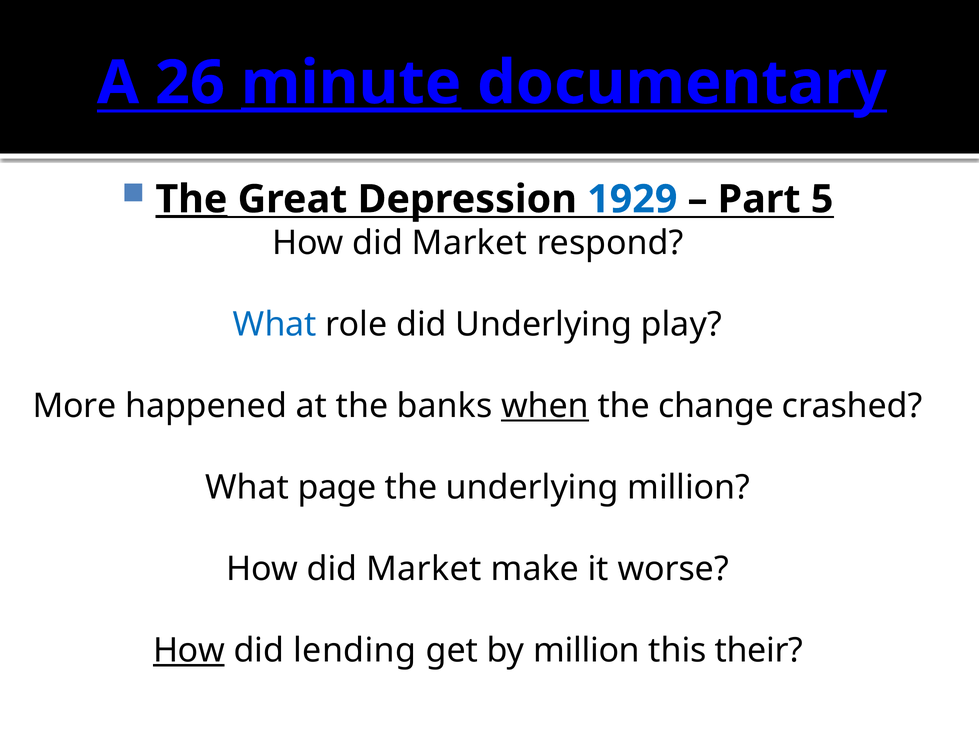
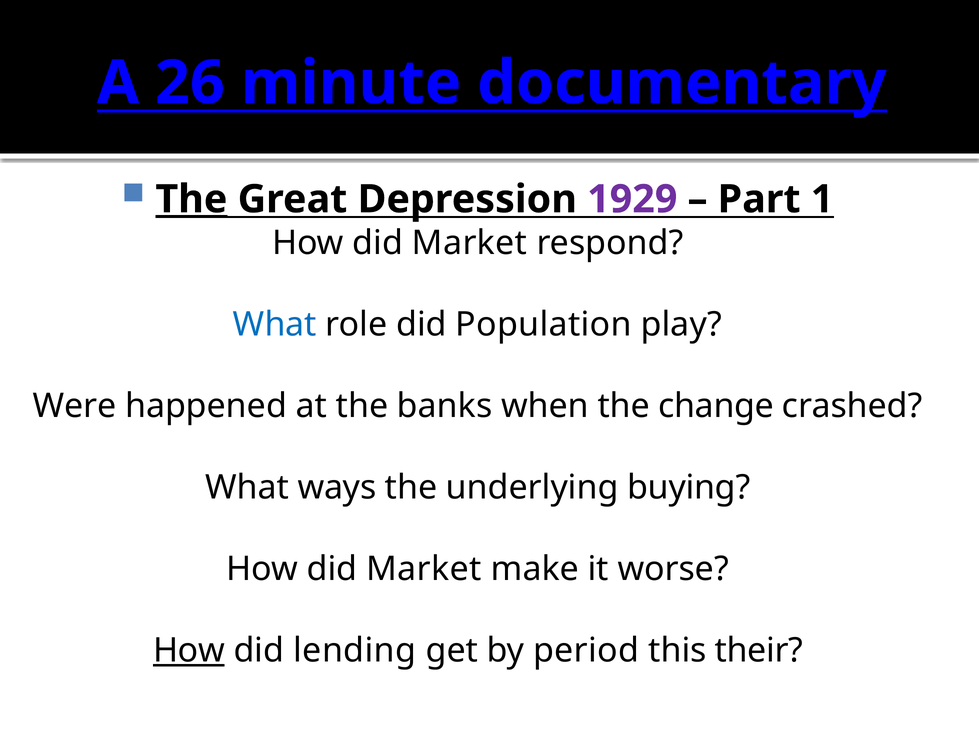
minute underline: present -> none (351, 83)
1929 colour: blue -> purple (632, 199)
5: 5 -> 1 (822, 199)
did Underlying: Underlying -> Population (544, 325)
More: More -> Were (74, 406)
when underline: present -> none (545, 406)
page: page -> ways (337, 488)
underlying million: million -> buying (689, 488)
by million: million -> period (586, 651)
